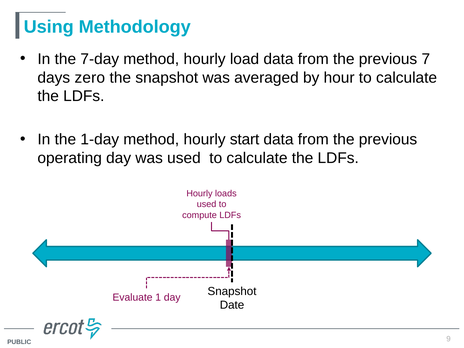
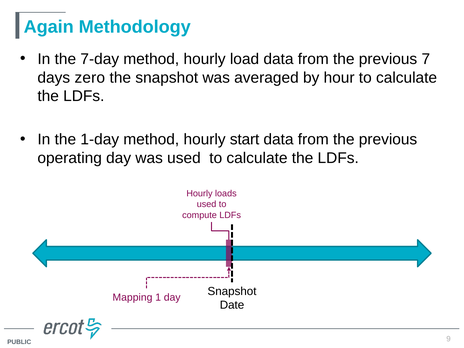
Using: Using -> Again (49, 27)
Evaluate: Evaluate -> Mapping (132, 297)
